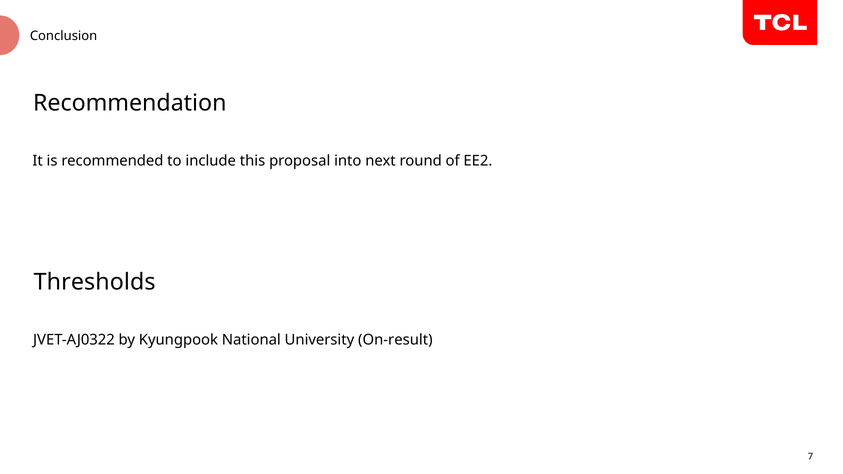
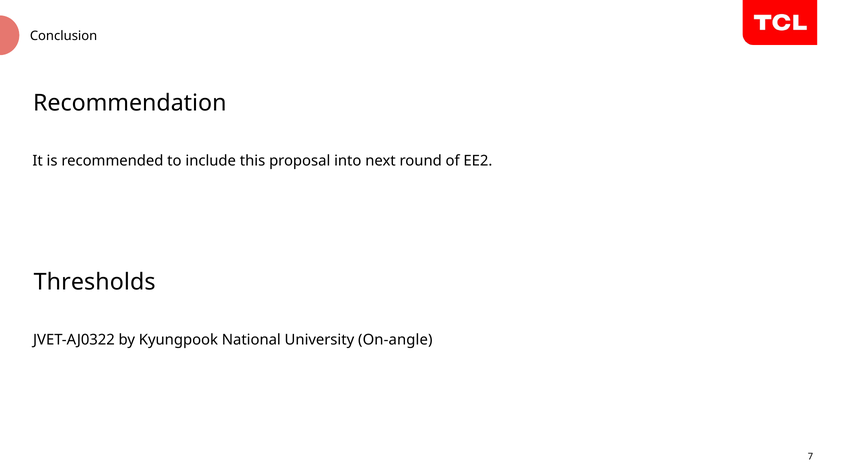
On-result: On-result -> On-angle (395, 340)
